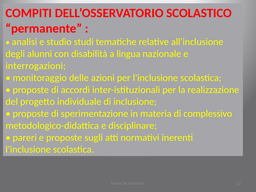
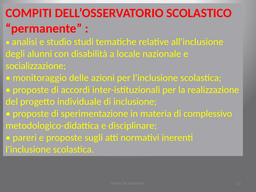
lingua: lingua -> locale (128, 54)
interrogazioni: interrogazioni -> socializzazione (36, 66)
